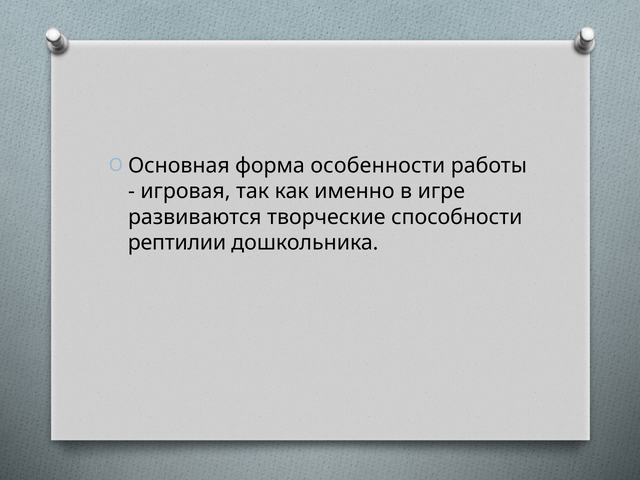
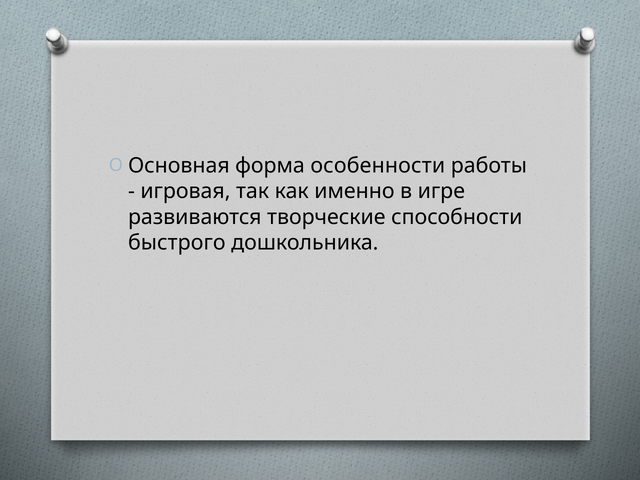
рептилии: рептилии -> быстрого (177, 243)
